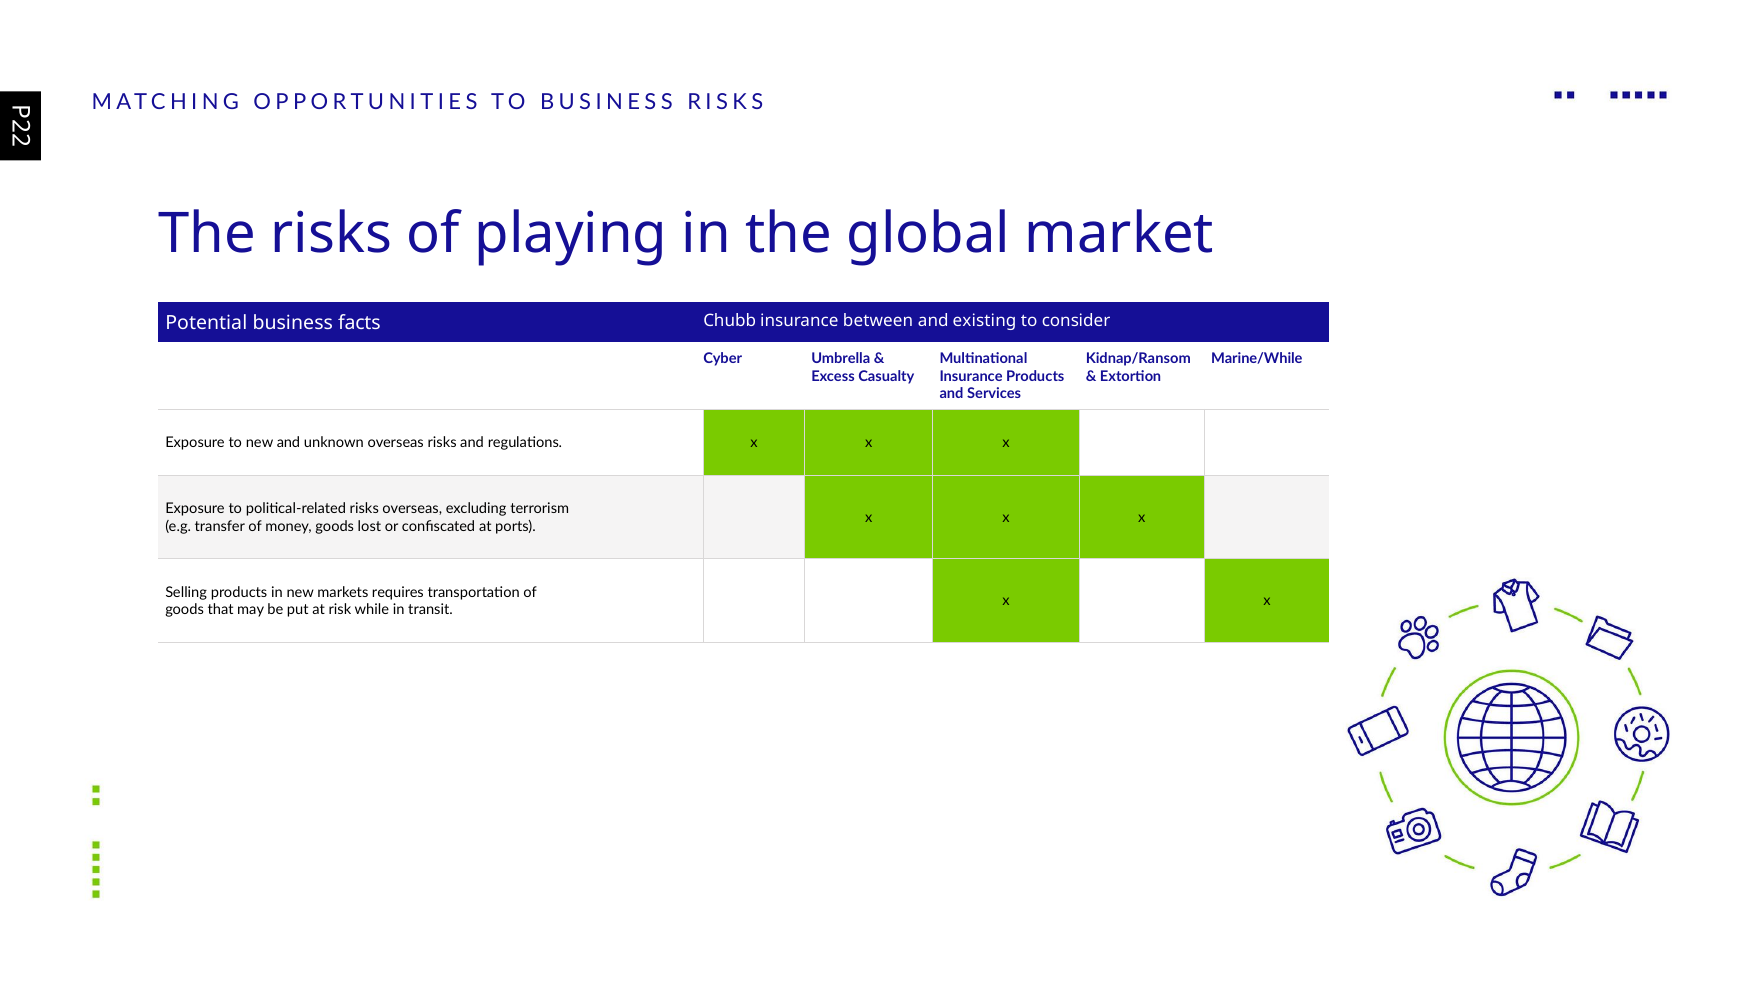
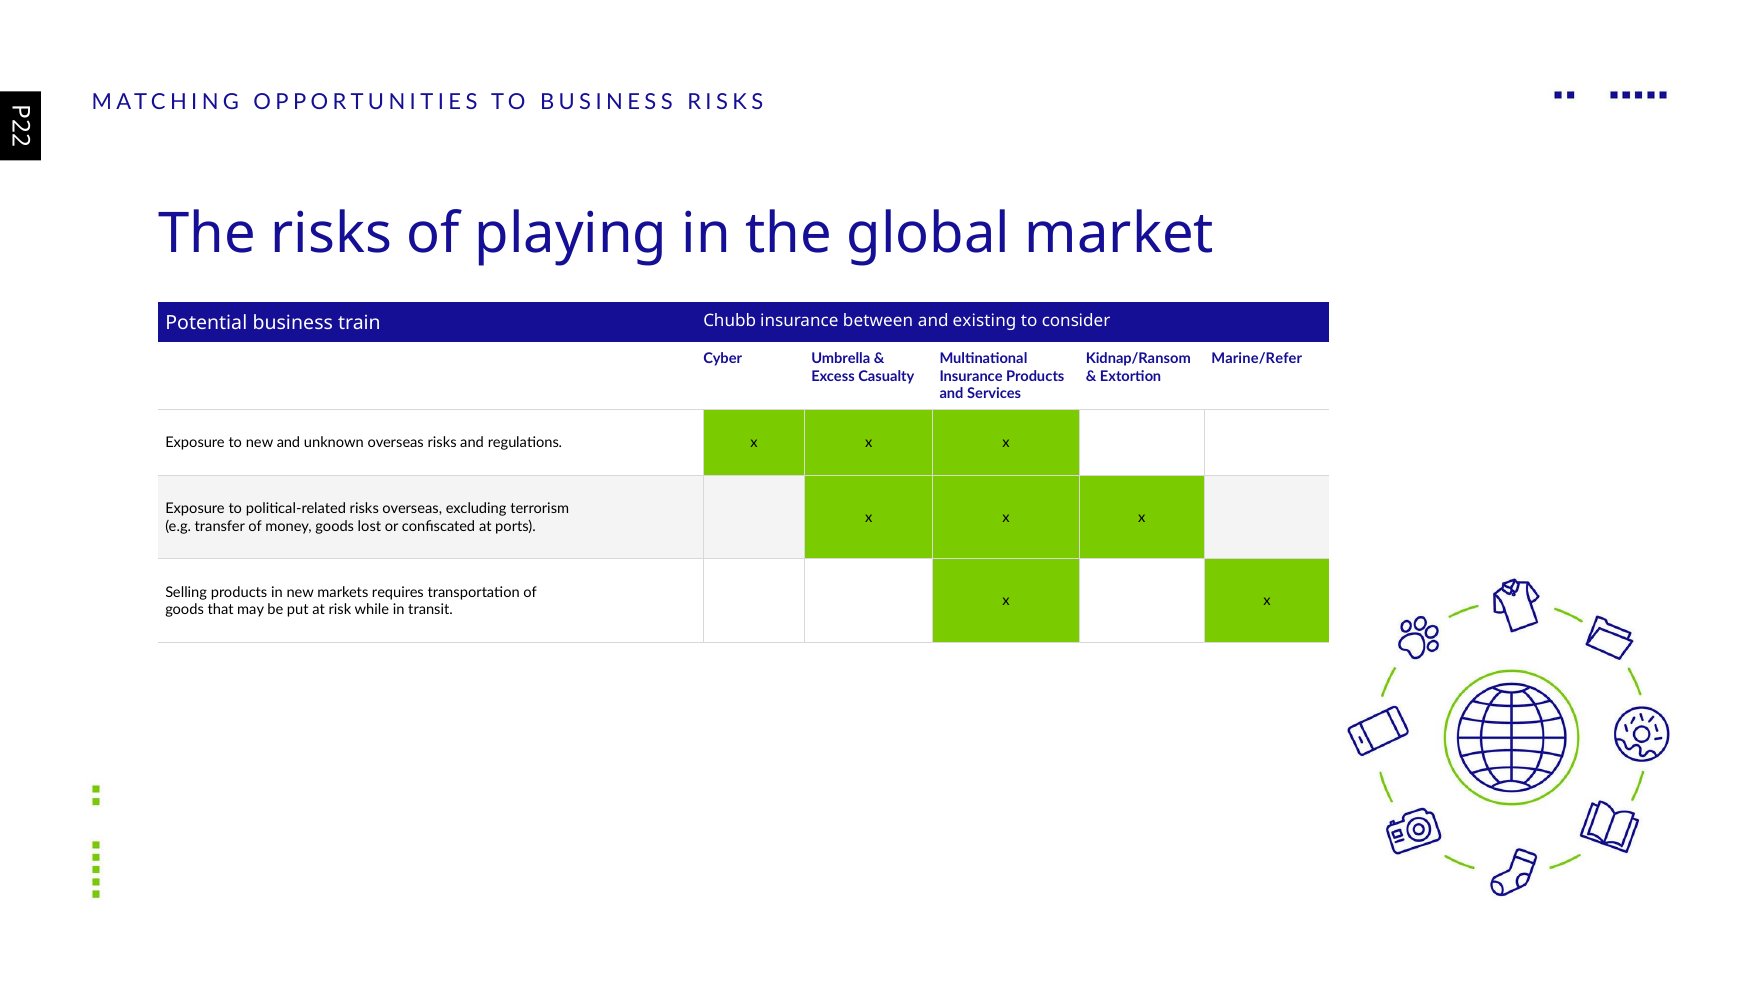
facts: facts -> train (359, 323)
Marine/While: Marine/While -> Marine/Refer (1257, 359)
